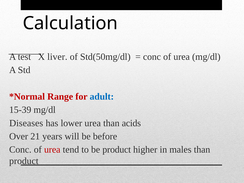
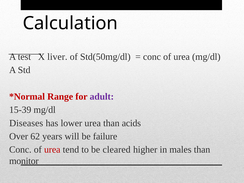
adult colour: blue -> purple (102, 97)
21: 21 -> 62 (35, 136)
before: before -> failure (105, 136)
be product: product -> cleared (117, 150)
product: product -> monitor (24, 161)
